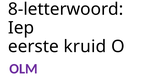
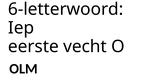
8-letterwoord: 8-letterwoord -> 6-letterwoord (66, 9)
kruid: kruid -> vecht (85, 46)
OLM colour: purple -> black (23, 69)
